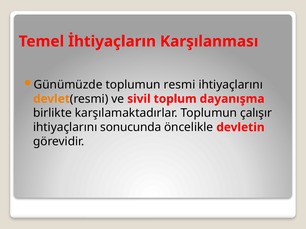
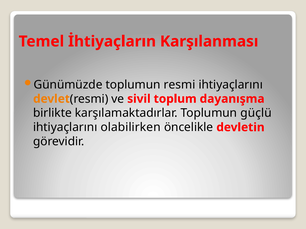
çalışır: çalışır -> güçlü (256, 113)
sonucunda: sonucunda -> olabilirken (131, 128)
